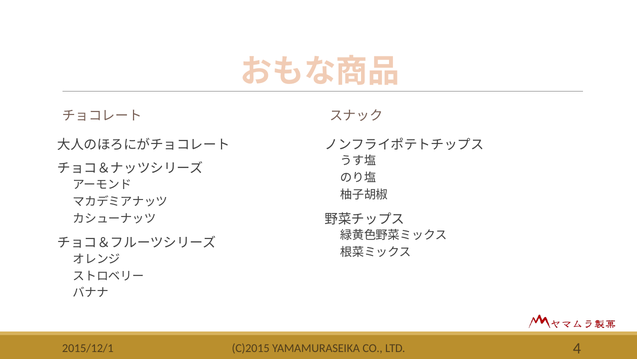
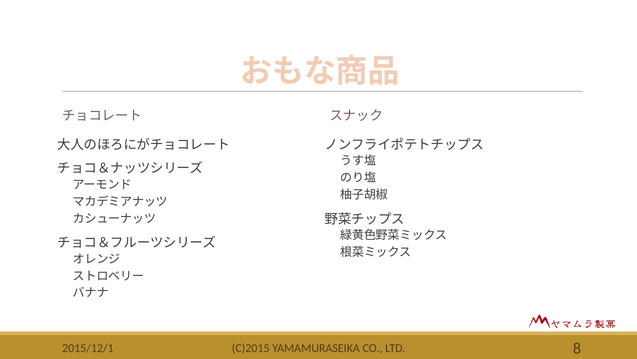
4: 4 -> 8 (577, 348)
